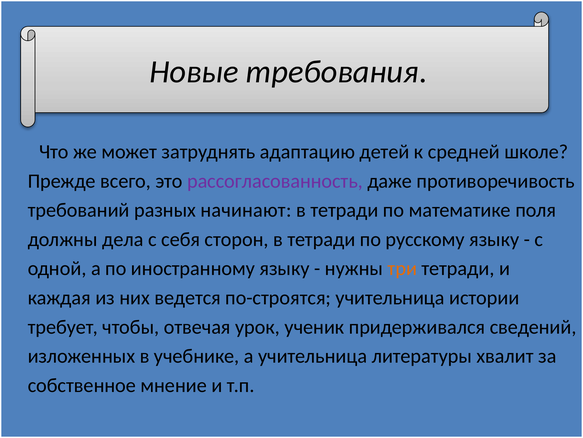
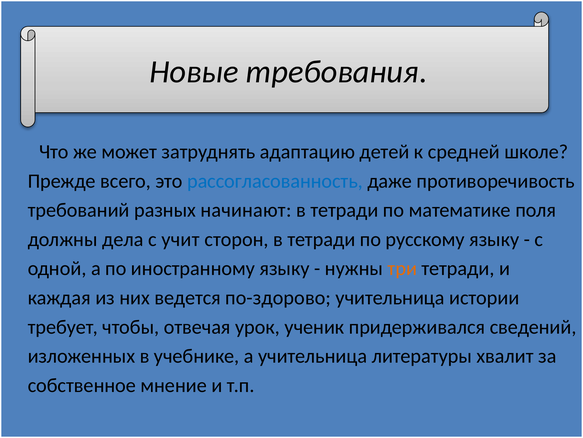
рассогласованность colour: purple -> blue (275, 181)
себя: себя -> учит (181, 239)
по-строятся: по-строятся -> по-здорово (278, 297)
